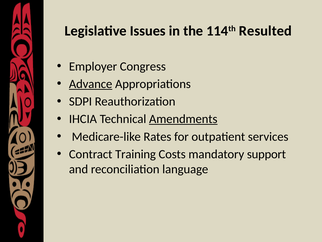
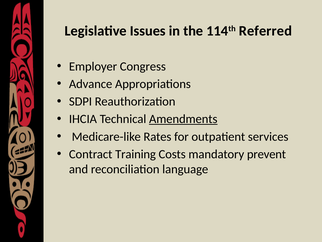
Resulted: Resulted -> Referred (265, 31)
Advance underline: present -> none (91, 84)
support: support -> prevent (266, 154)
